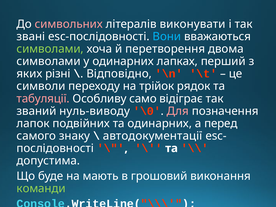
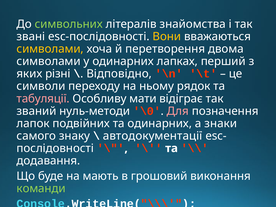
символьних colour: pink -> light green (69, 24)
виконувати: виконувати -> знайомства (193, 24)
Вони colour: light blue -> yellow (167, 37)
символами colour: light green -> yellow (50, 49)
трійок: трійок -> ньому (157, 86)
само: само -> мати (143, 99)
нуль-виводу: нуль-виводу -> нуль-методи (95, 111)
перед: перед -> знаки (221, 123)
допустима: допустима -> додавання (48, 161)
